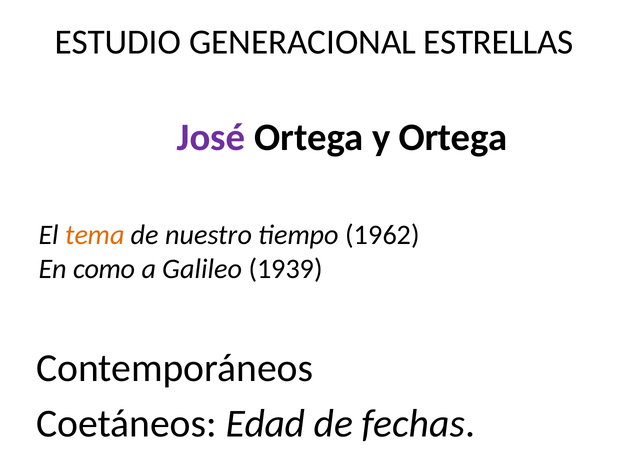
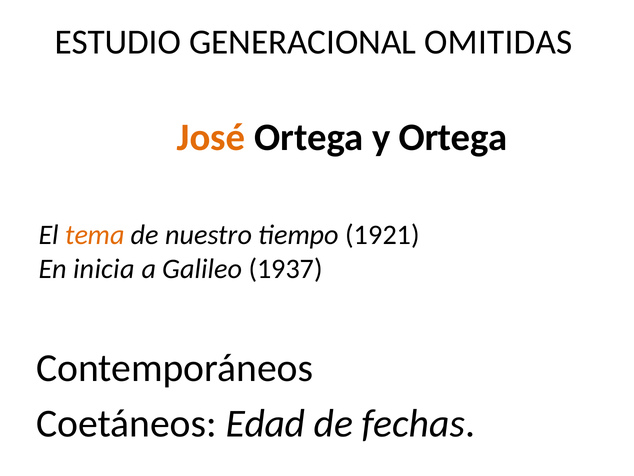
ESTRELLAS: ESTRELLAS -> OMITIDAS (498, 42)
José colour: purple -> orange (211, 137)
1962: 1962 -> 1921 (382, 235)
como: como -> inicia (104, 269)
1939: 1939 -> 1937 (286, 269)
